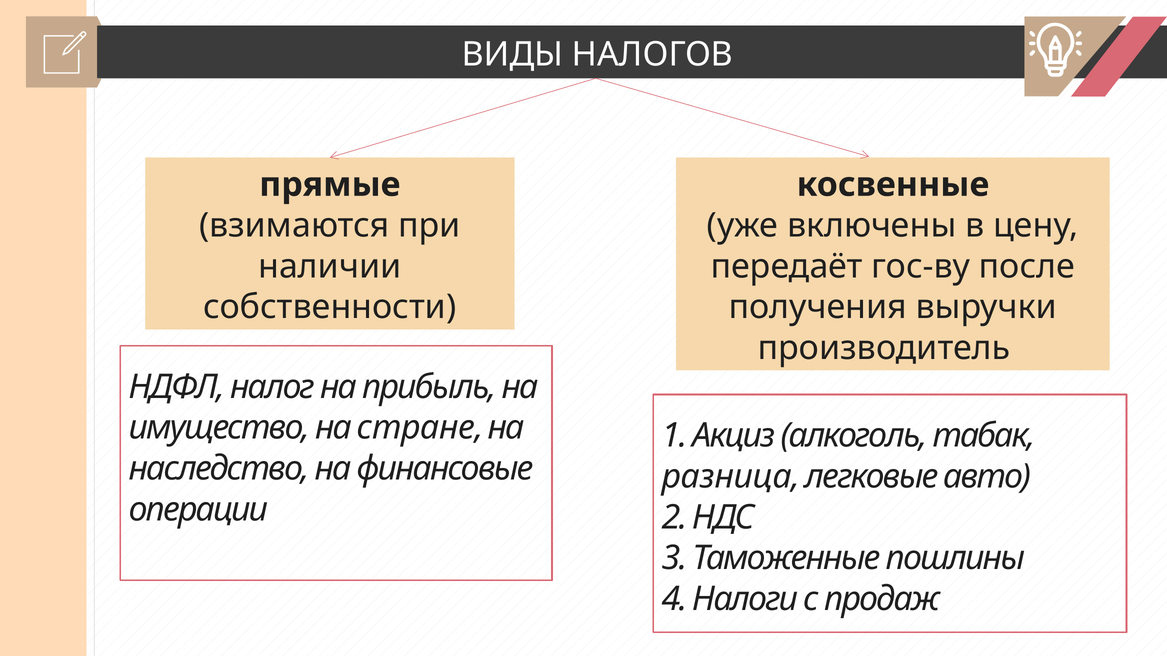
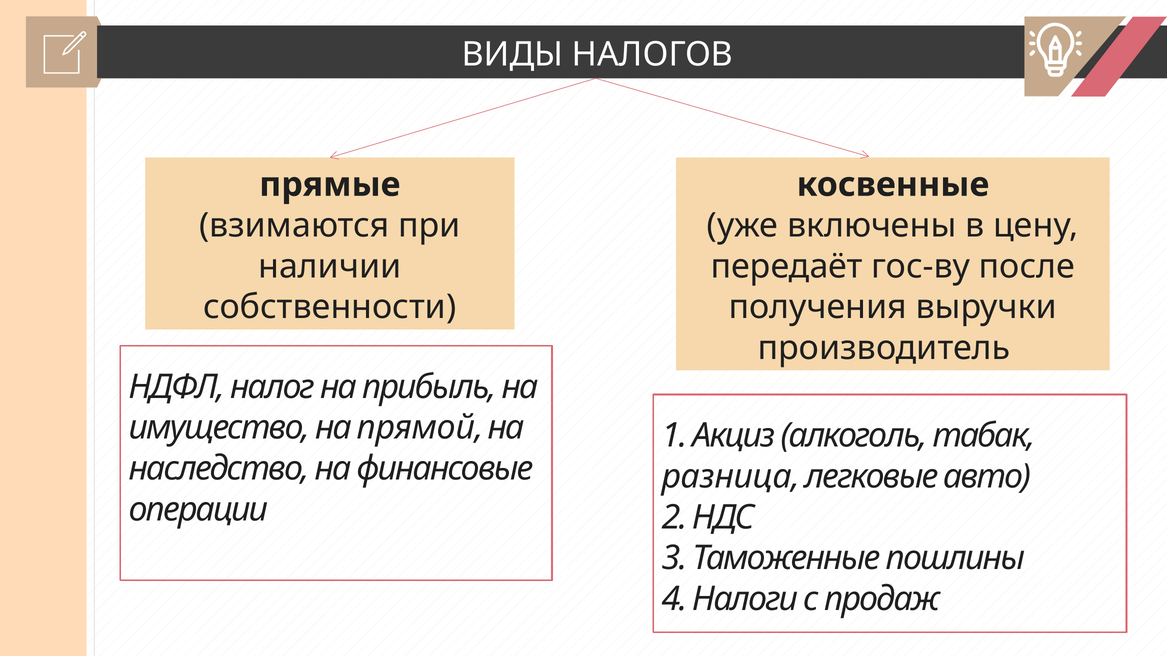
стране: стране -> прямой (420, 428)
